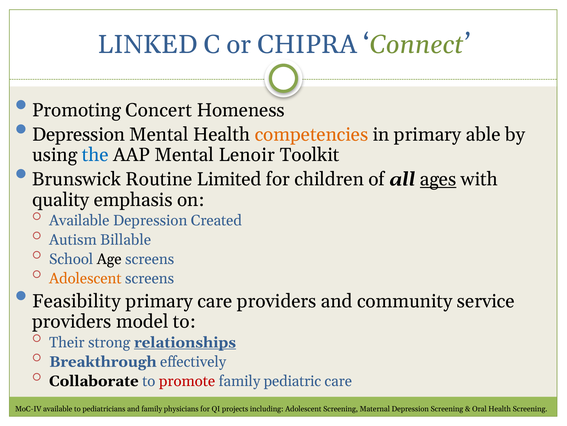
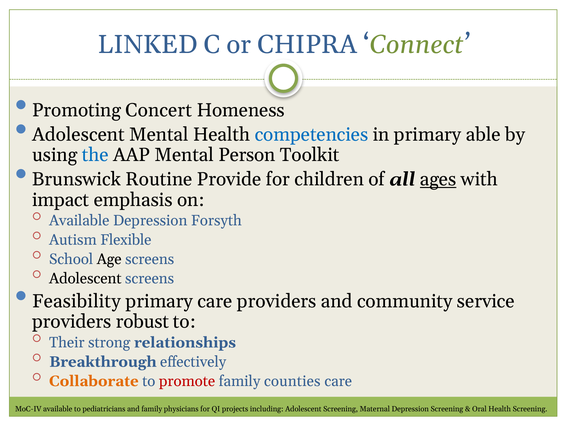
Depression: Depression -> Adolescent (78, 134)
competencies colour: orange -> blue (311, 134)
Lenoir: Lenoir -> Person (247, 155)
Limited: Limited -> Provide (229, 179)
quality: quality -> impact (61, 199)
Created: Created -> Forsyth (216, 220)
Billable: Billable -> Flexible (126, 240)
Adolescent colour: orange -> black (85, 278)
model: model -> robust (142, 321)
relationships underline: present -> none (185, 342)
Collaborate colour: black -> orange (94, 380)
pediatric: pediatric -> counties (292, 380)
